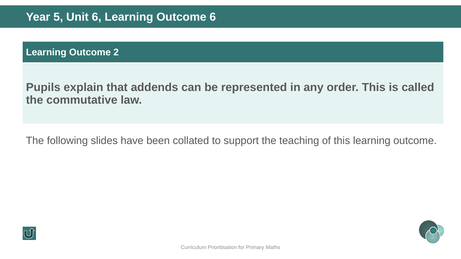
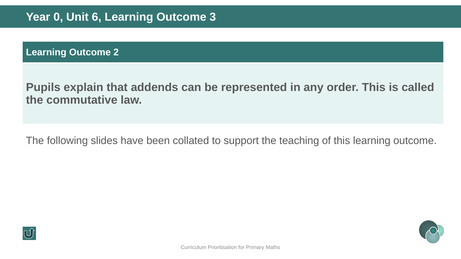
5: 5 -> 0 (58, 17)
Outcome 6: 6 -> 3 (213, 17)
